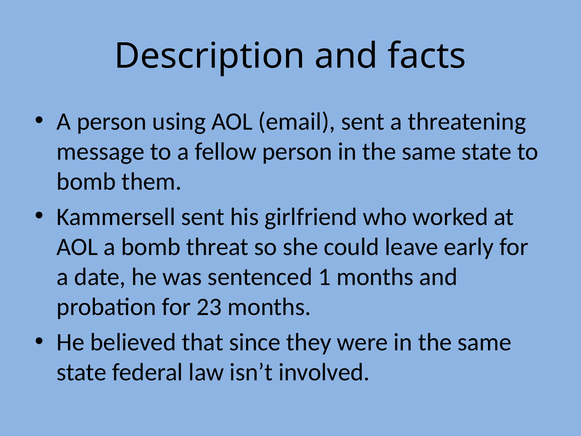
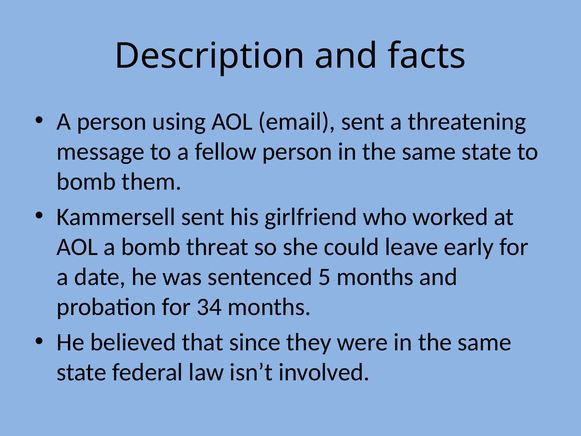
1: 1 -> 5 (324, 277)
23: 23 -> 34 (209, 307)
